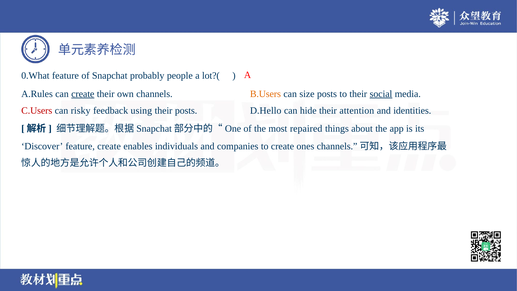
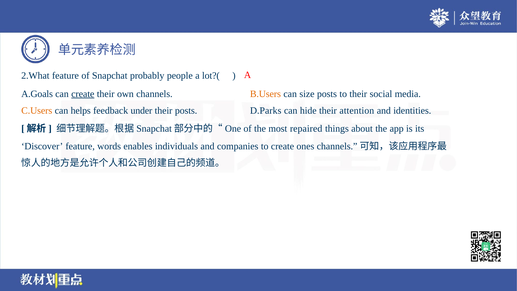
0.What: 0.What -> 2.What (35, 76)
A.Rules: A.Rules -> A.Goals (37, 94)
social underline: present -> none (381, 94)
C.Users colour: red -> orange (37, 110)
risky: risky -> helps (81, 110)
using: using -> under (141, 110)
D.Hello: D.Hello -> D.Parks (266, 110)
feature create: create -> words (109, 146)
